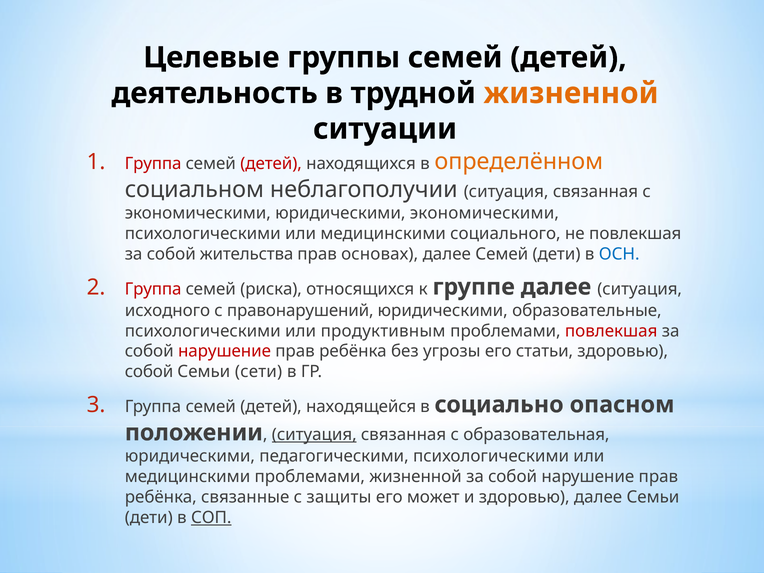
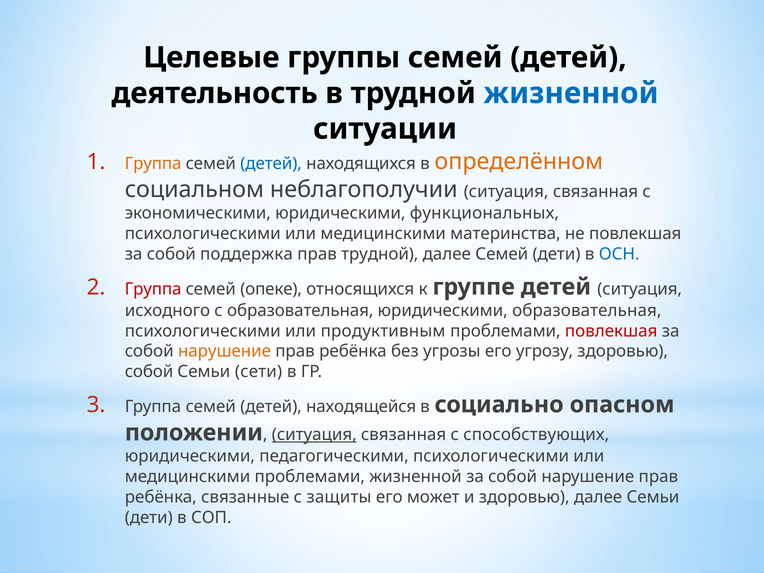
жизненной colour: orange -> blue (571, 93)
Группа colour: red -> orange (153, 164)
детей colour: red -> blue (271, 164)
юридическими экономическими: экономическими -> функциональных (484, 213)
социального: социального -> материнства (505, 234)
жительства: жительства -> поддержка (246, 254)
прав основах: основах -> трудной (380, 254)
риска: риска -> опеке (271, 289)
группе далее: далее -> детей (556, 287)
с правонарушений: правонарушений -> образовательная (300, 311)
юридическими образовательные: образовательные -> образовательная (587, 311)
нарушение colour: red -> orange (225, 351)
статьи: статьи -> угрозу (545, 351)
образовательная: образовательная -> способствующих (536, 435)
СОП underline: present -> none (211, 517)
